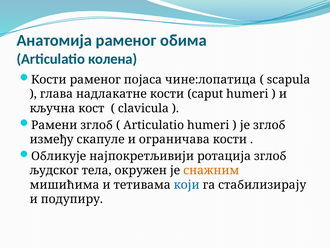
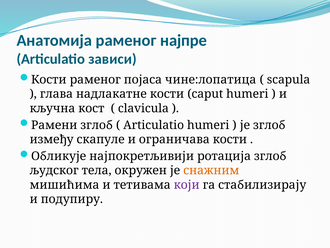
обима: обима -> најпре (184, 40)
колена: колена -> зависи (112, 59)
који colour: blue -> purple (187, 185)
